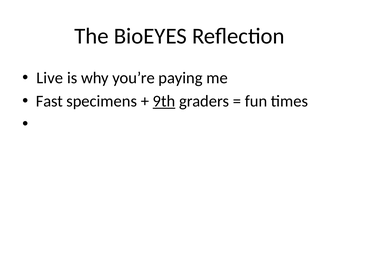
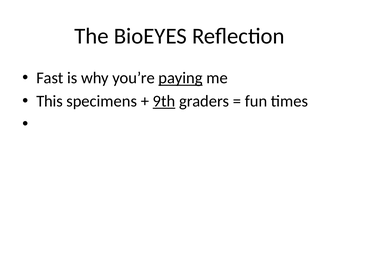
Live: Live -> Fast (50, 78)
paying underline: none -> present (181, 78)
Fast: Fast -> This (49, 101)
